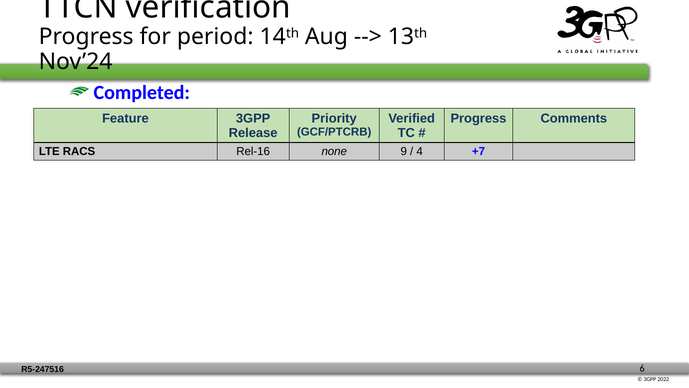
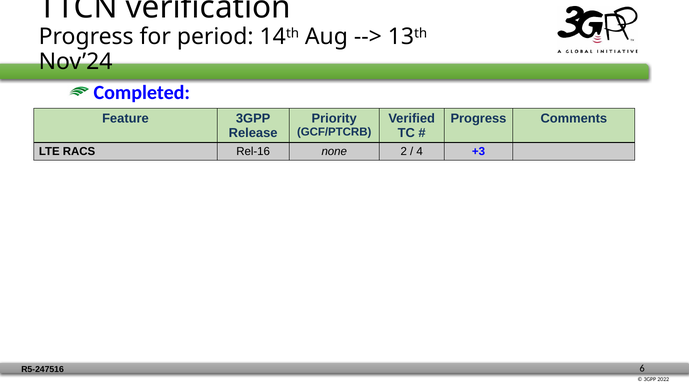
9: 9 -> 2 (404, 151)
+7: +7 -> +3 (479, 151)
